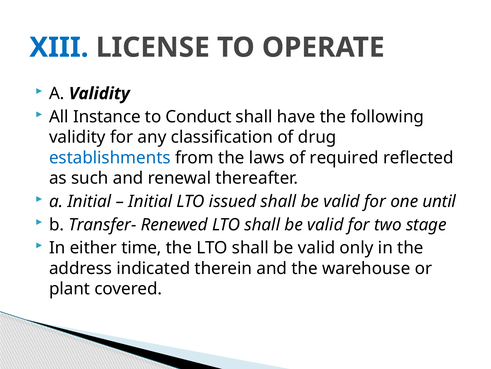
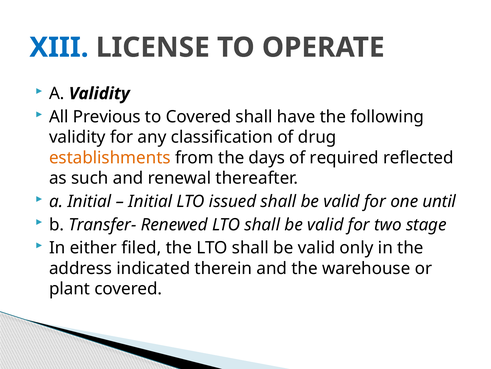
Instance: Instance -> Previous (107, 117)
to Conduct: Conduct -> Covered (199, 117)
establishments colour: blue -> orange (110, 157)
laws: laws -> days (267, 157)
time: time -> filed (141, 247)
